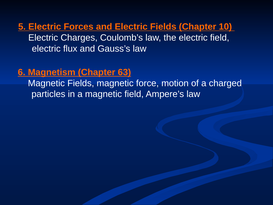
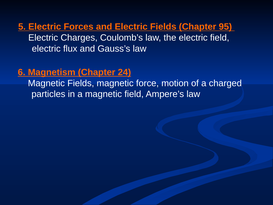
10: 10 -> 95 (225, 27)
63: 63 -> 24 (124, 72)
